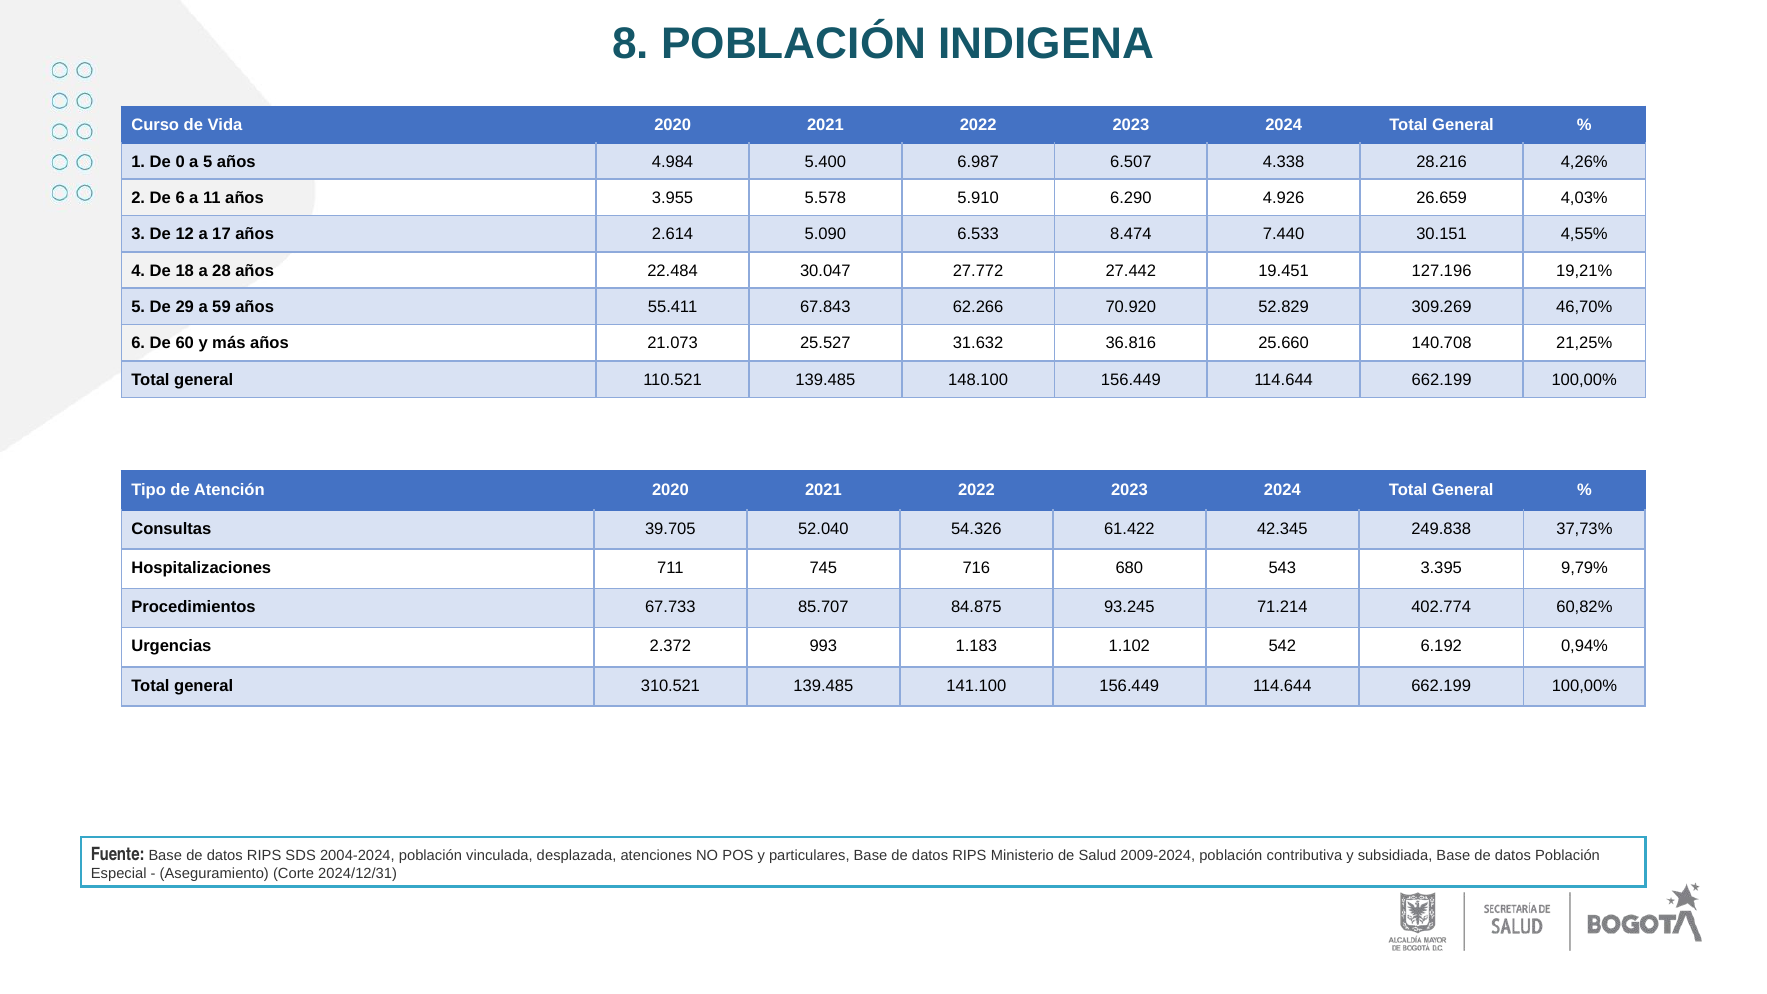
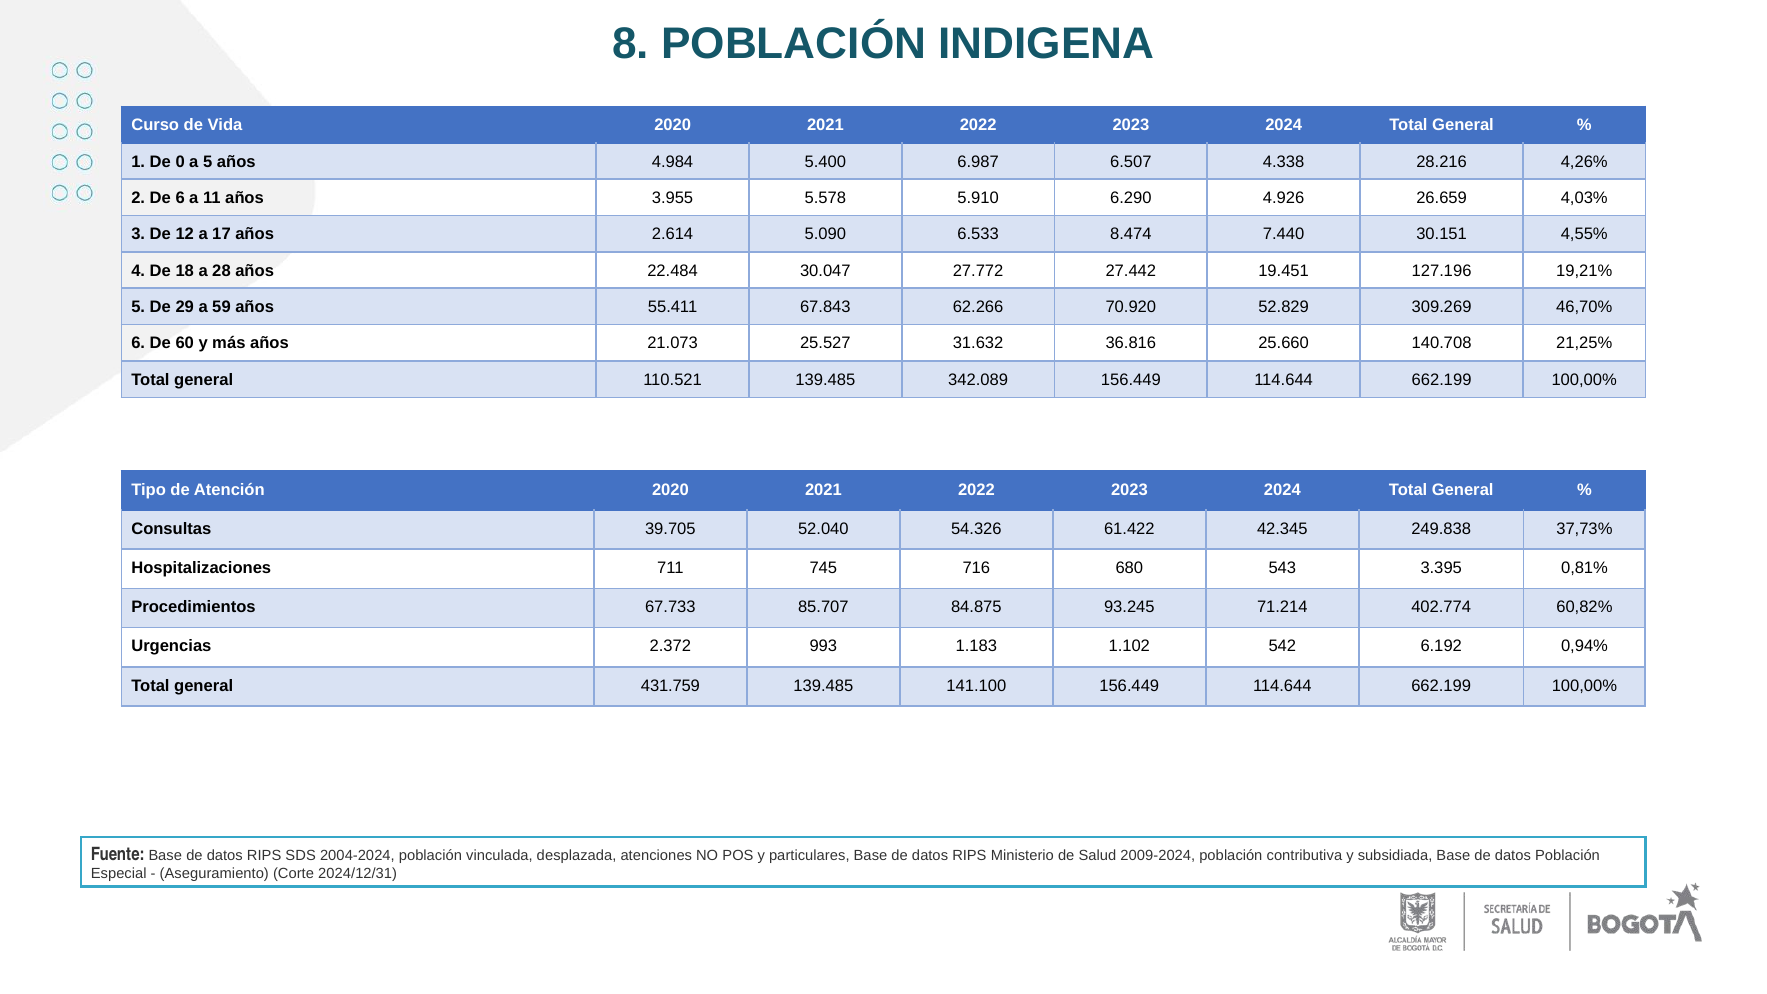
148.100: 148.100 -> 342.089 (978, 380)
9,79%: 9,79% -> 0,81% (1584, 568)
310.521: 310.521 -> 431.759 (670, 686)
